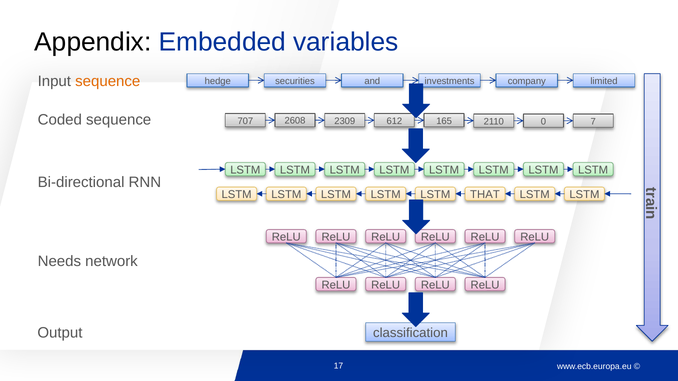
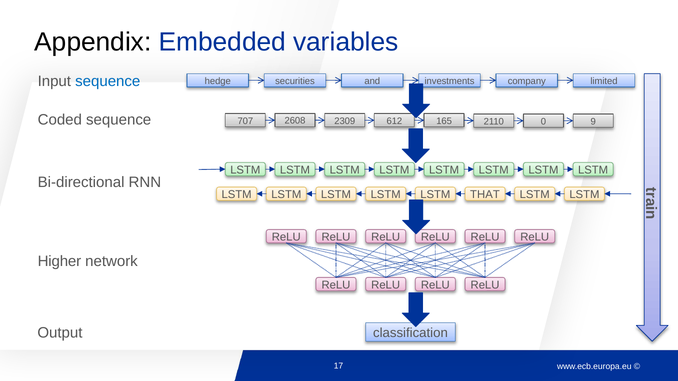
sequence colour: orange -> blue (108, 81)
7: 7 -> 9 (593, 122)
Needs: Needs -> Higher (59, 261)
